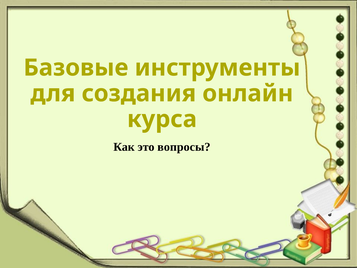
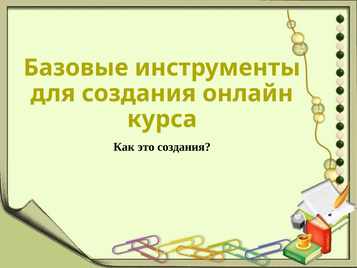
это вопросы: вопросы -> создания (184, 147)
